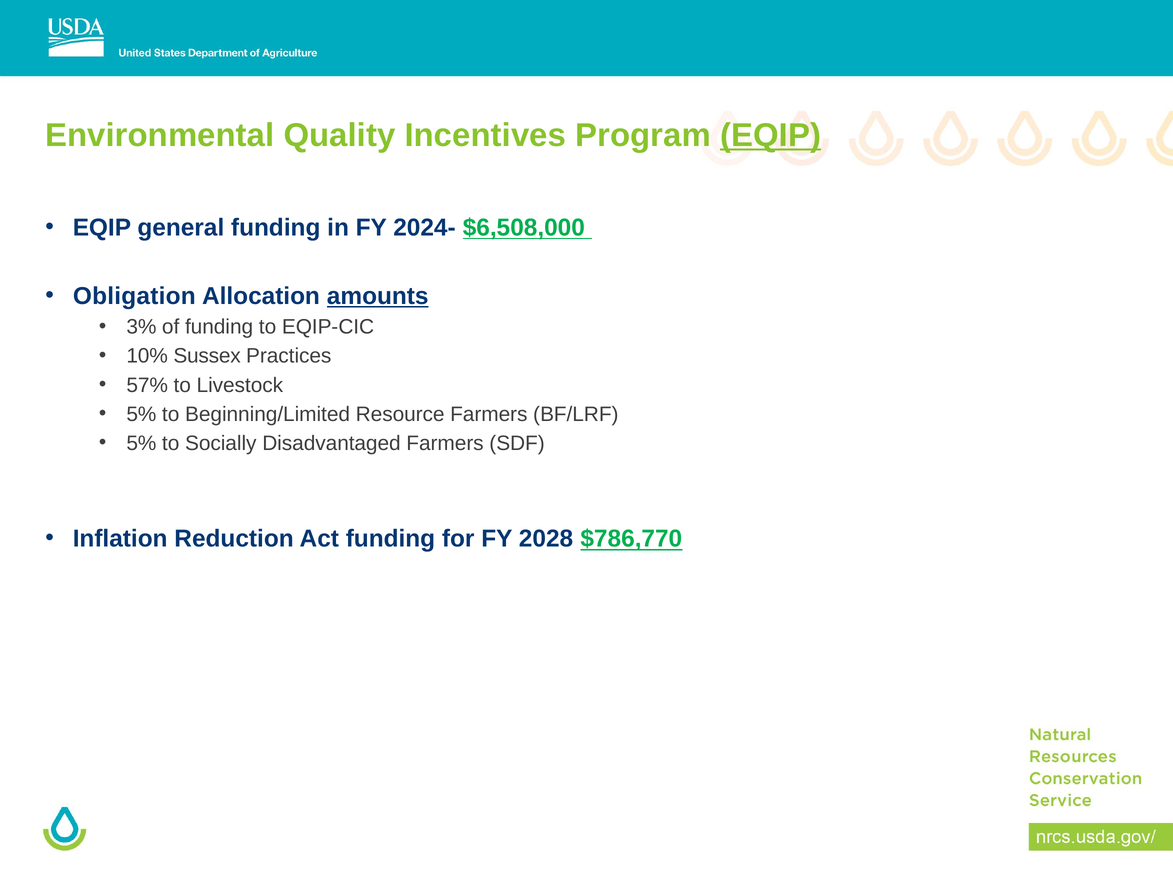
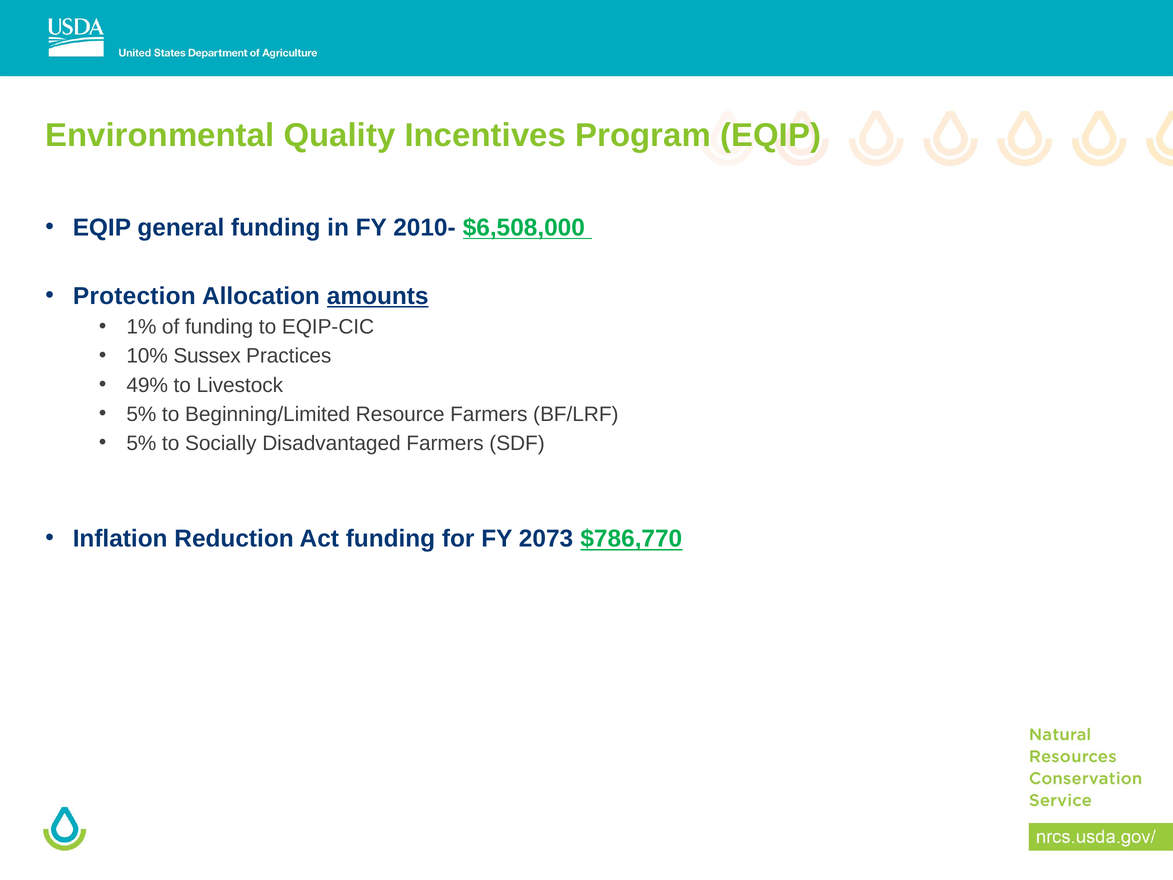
EQIP underline: present -> none (771, 135)
2024-: 2024- -> 2010- (424, 228)
Obligation: Obligation -> Protection (134, 296)
3%: 3% -> 1% (141, 327)
57%: 57% -> 49% (147, 385)
2028: 2028 -> 2073 (546, 539)
